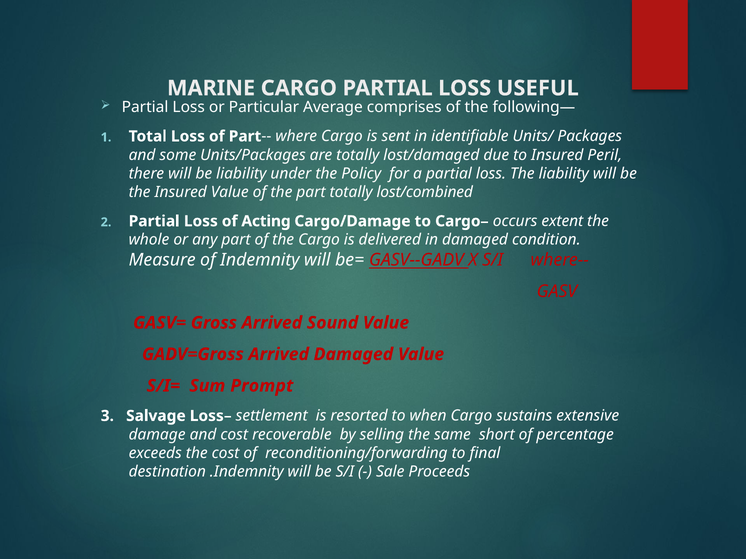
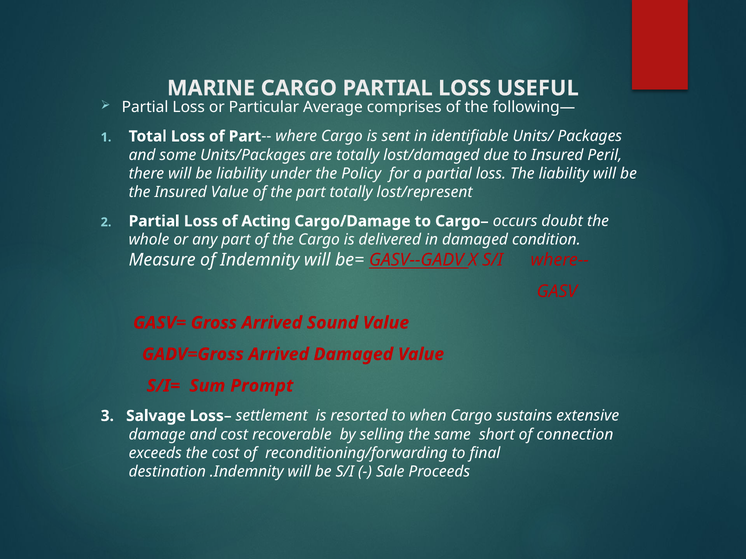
lost/combined: lost/combined -> lost/represent (425, 192)
extent: extent -> doubt (562, 221)
percentage: percentage -> connection (575, 435)
